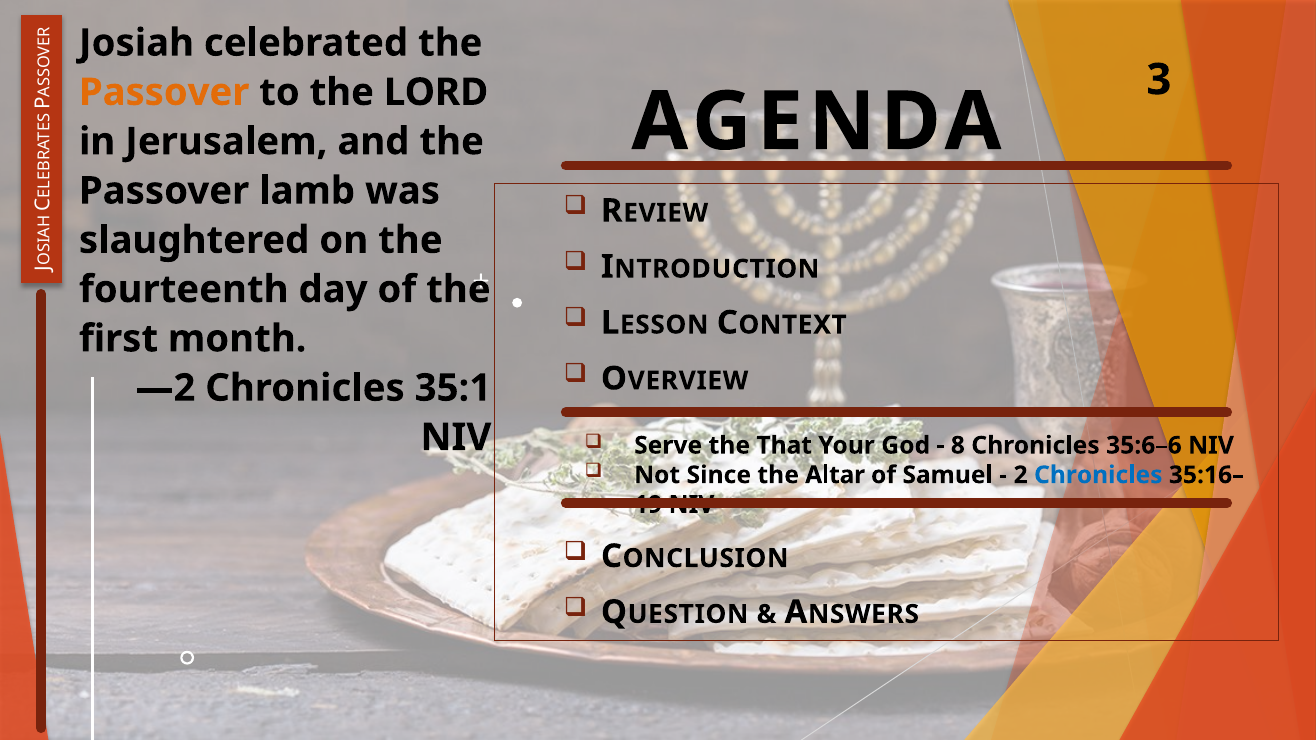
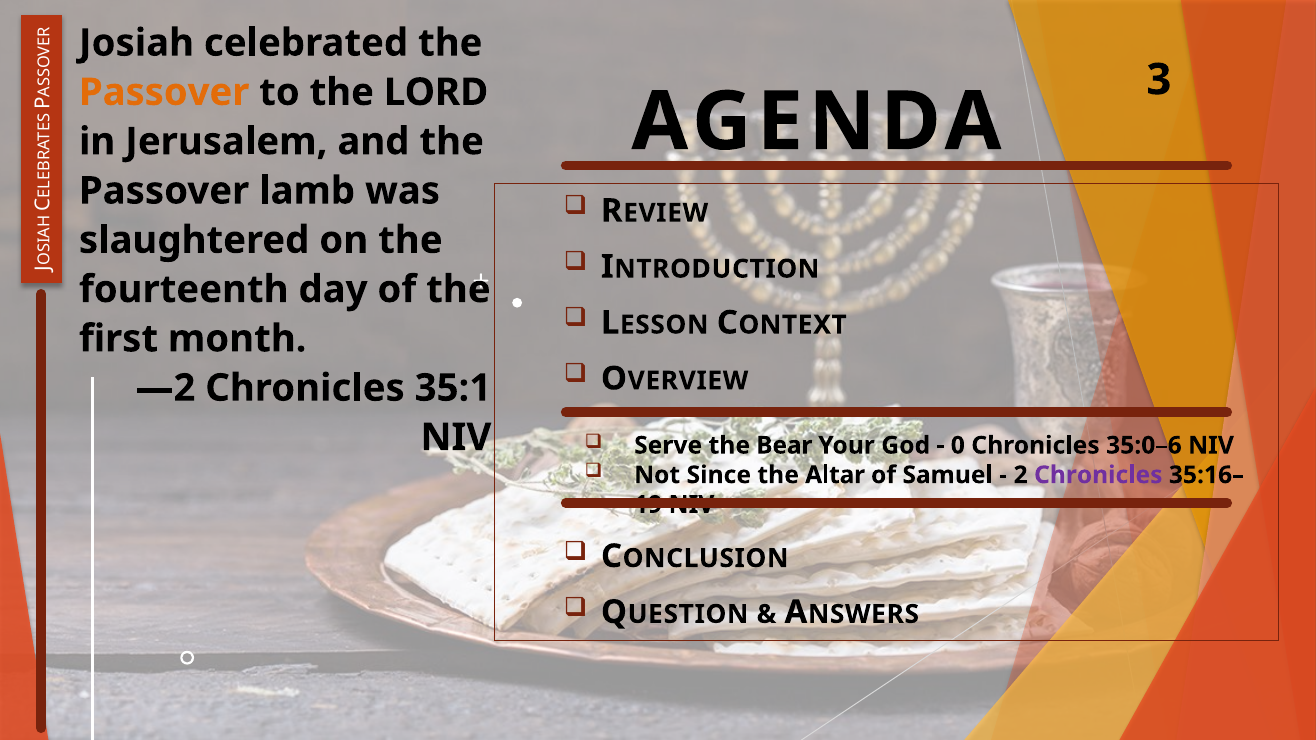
That: That -> Bear (784, 446)
8: 8 -> 0 (958, 446)
35:6–6: 35:6–6 -> 35:0–6 (1144, 446)
Chronicles colour: blue -> purple (1098, 475)
